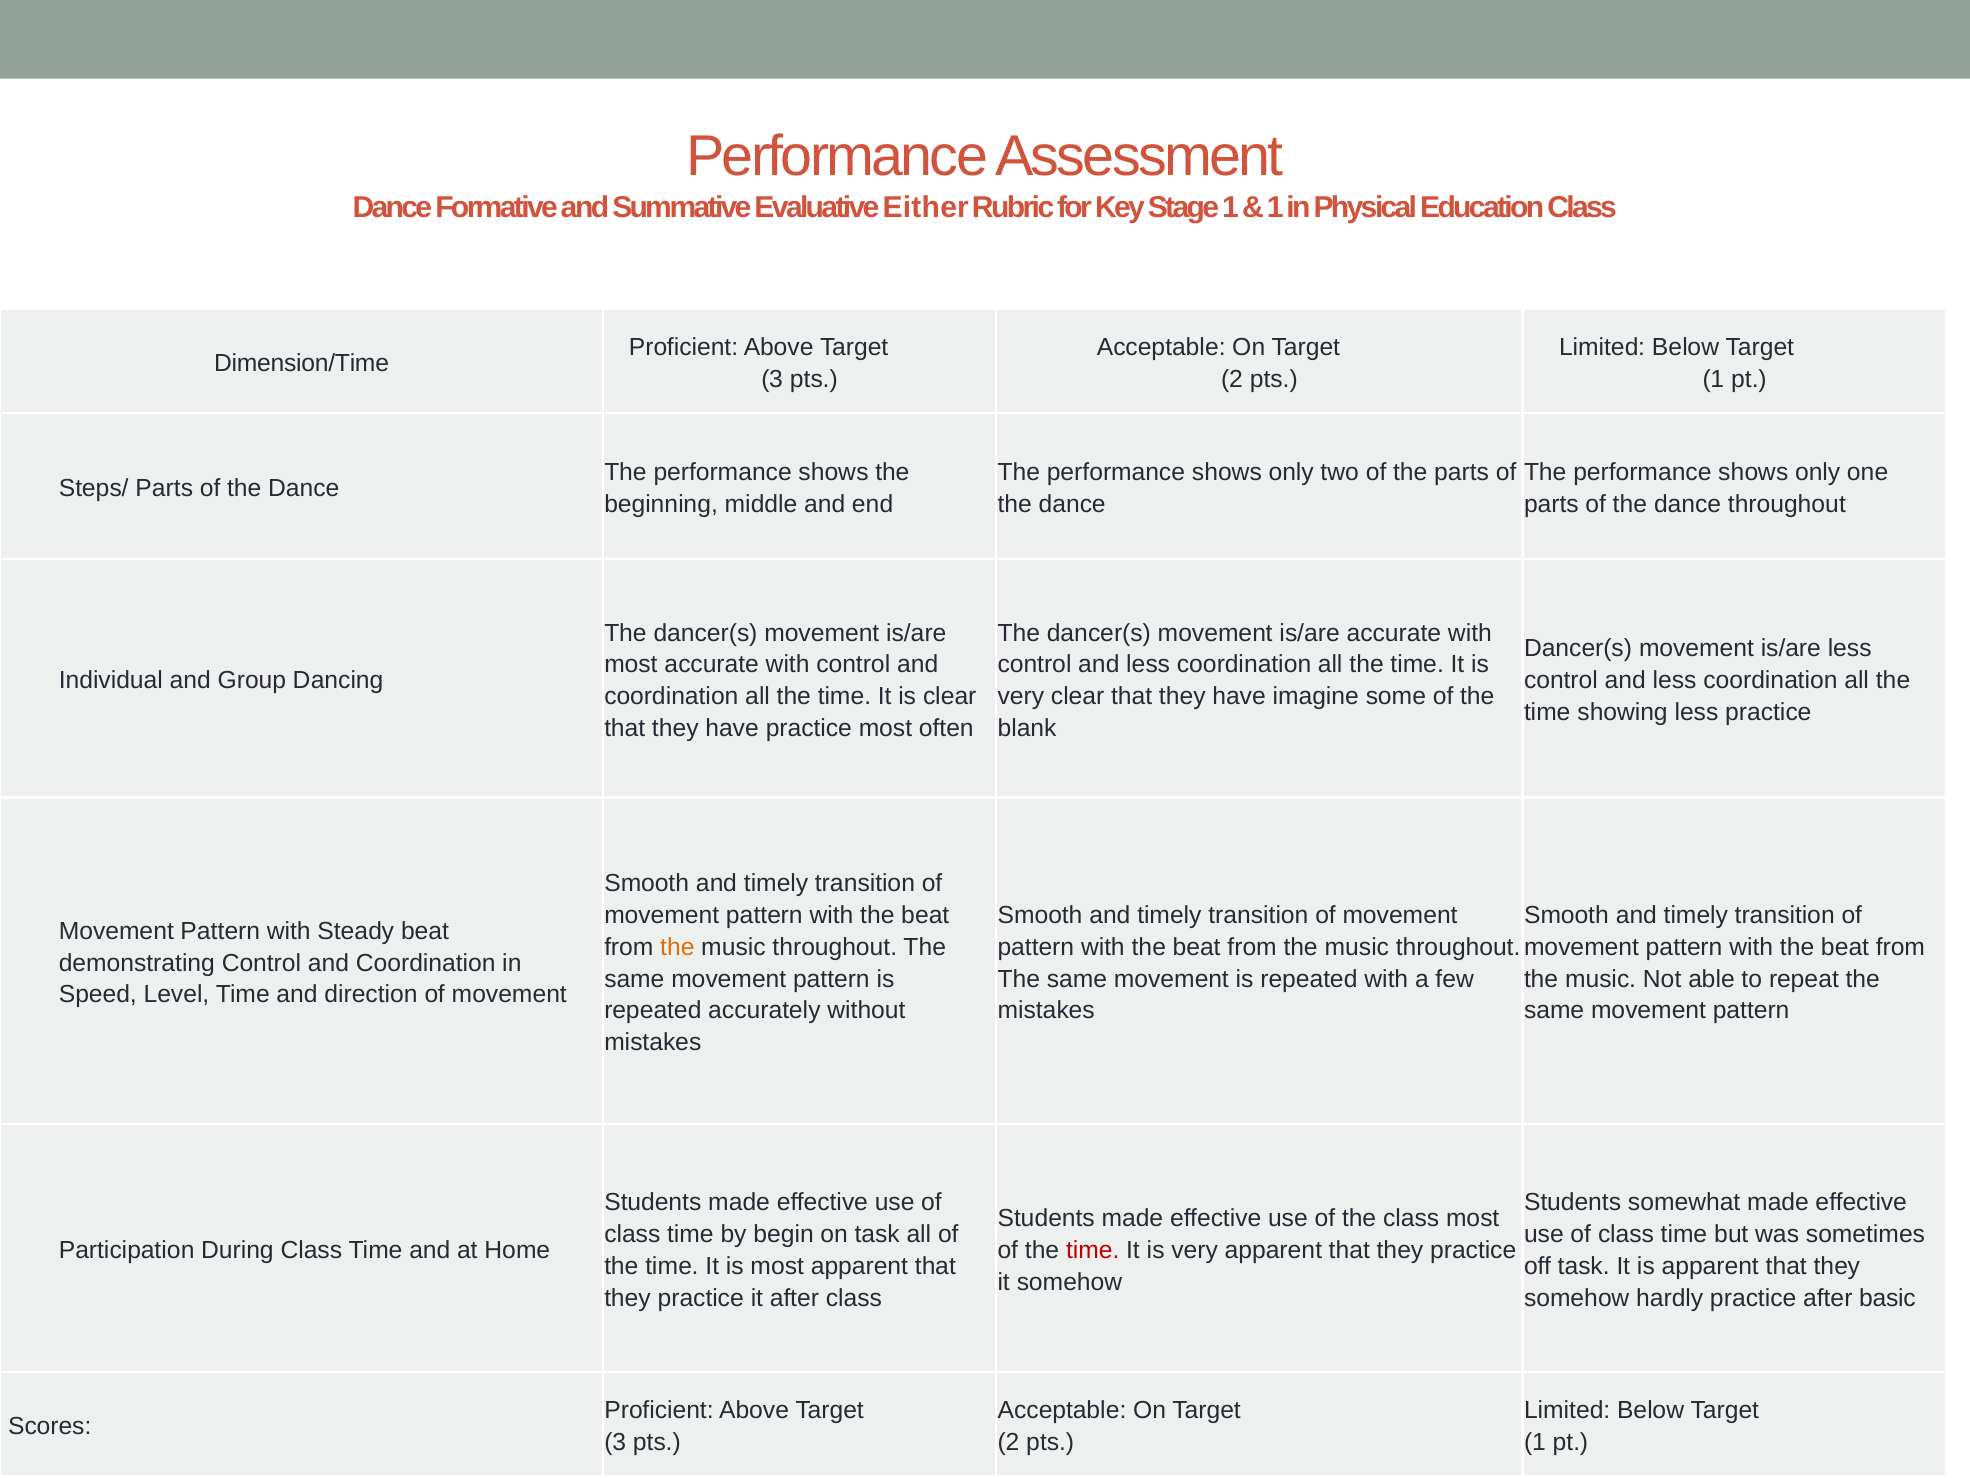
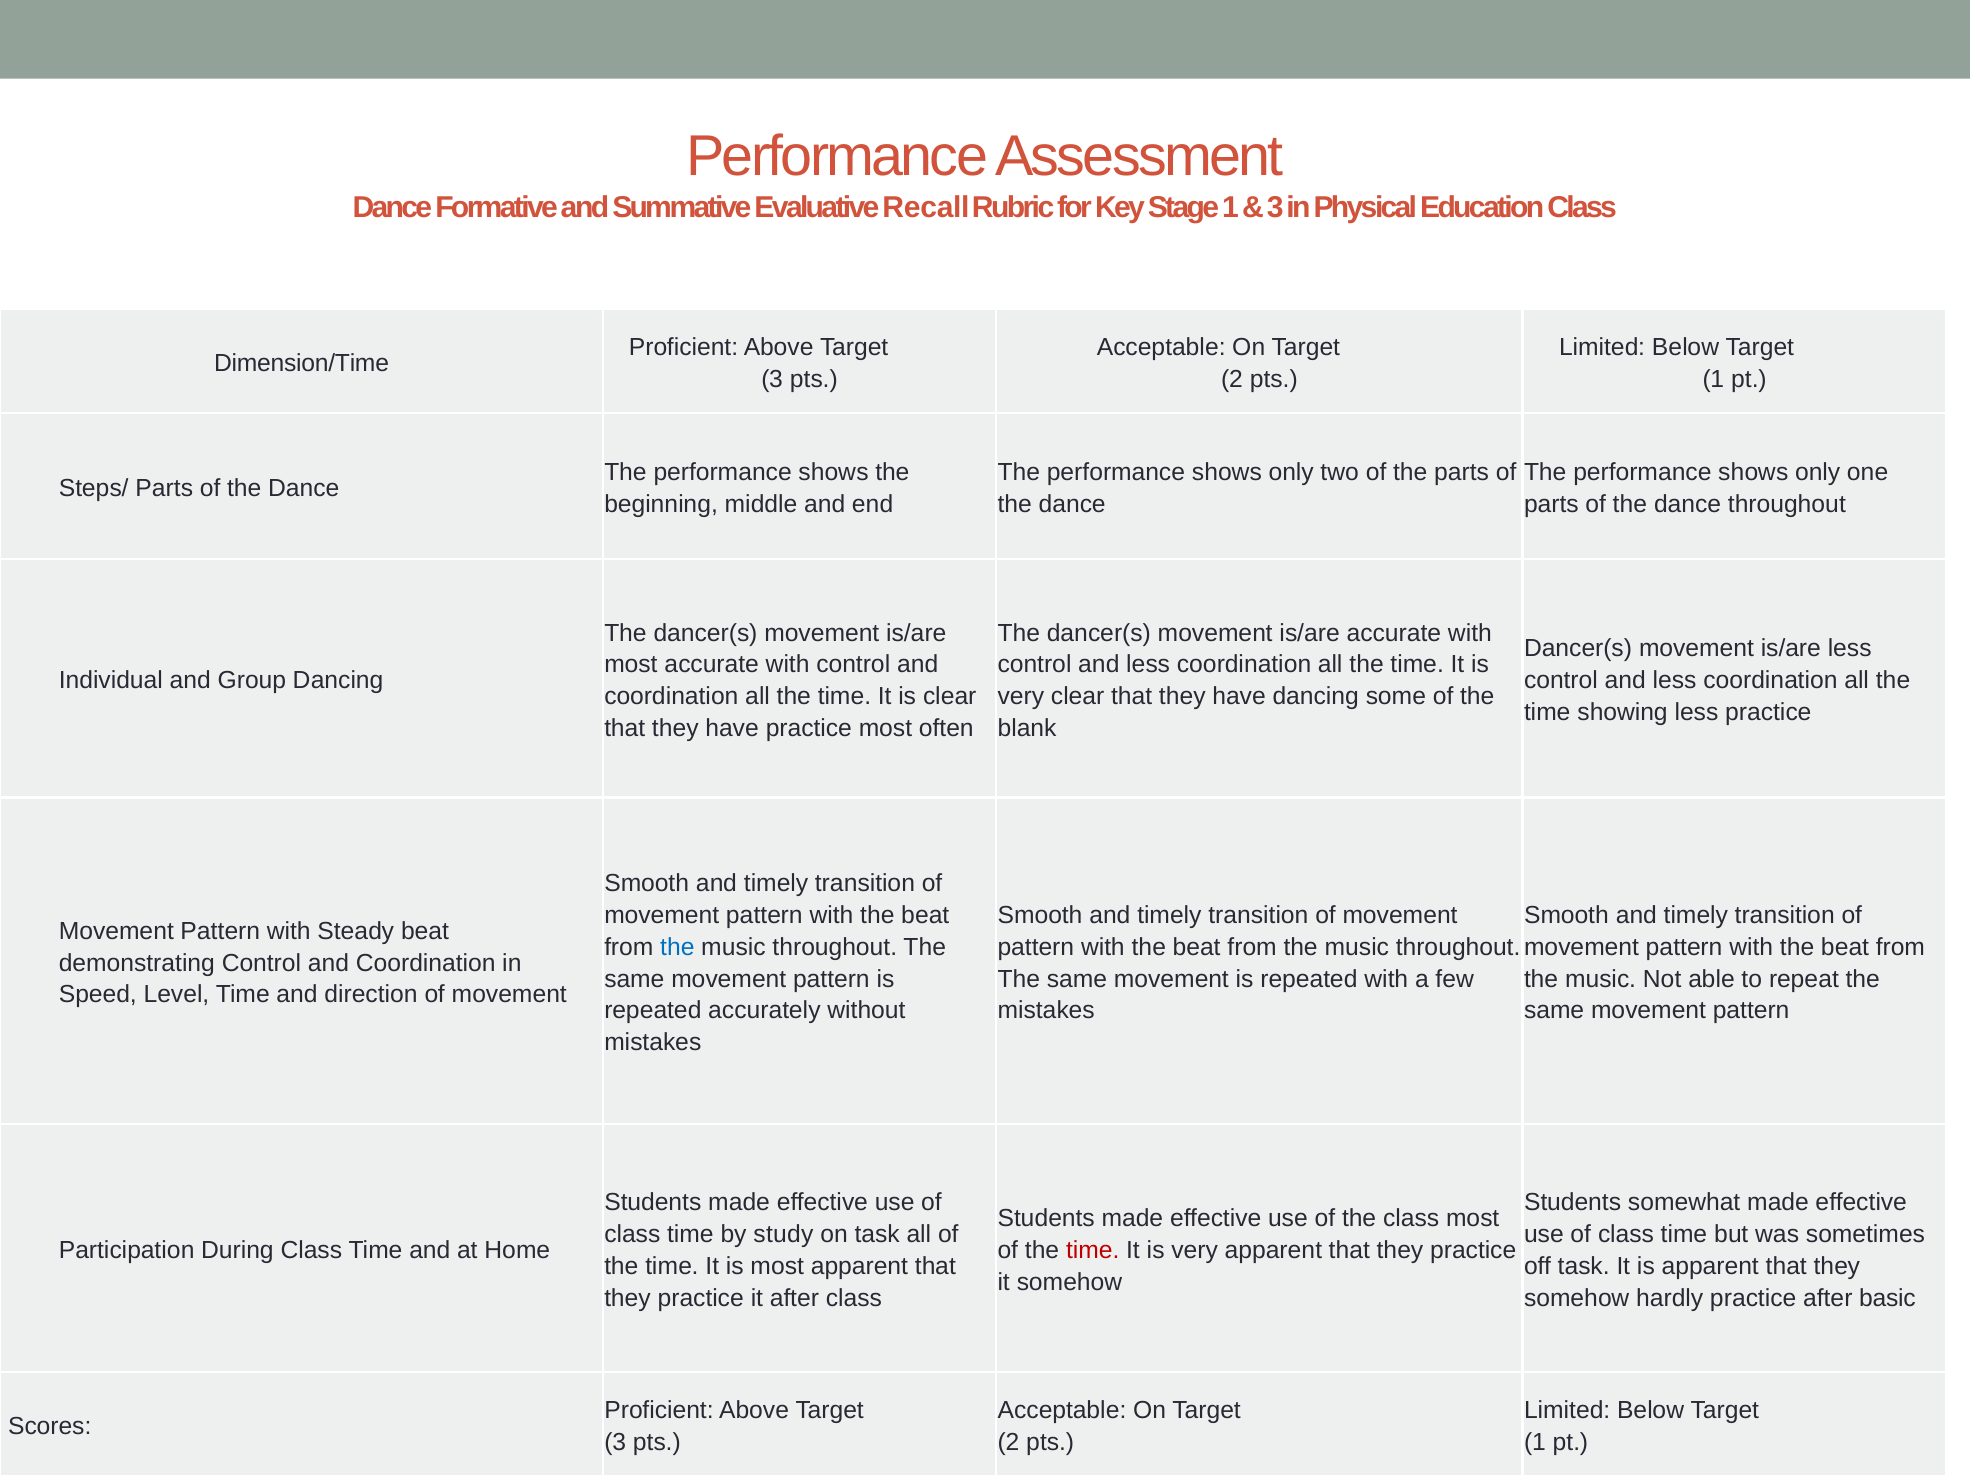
Either: Either -> Recall (926, 207)
1: 1 -> 3 (1275, 207)
have imagine: imagine -> dancing (1316, 696)
the colour: orange -> blue (677, 947)
begin: begin -> study (783, 1234)
